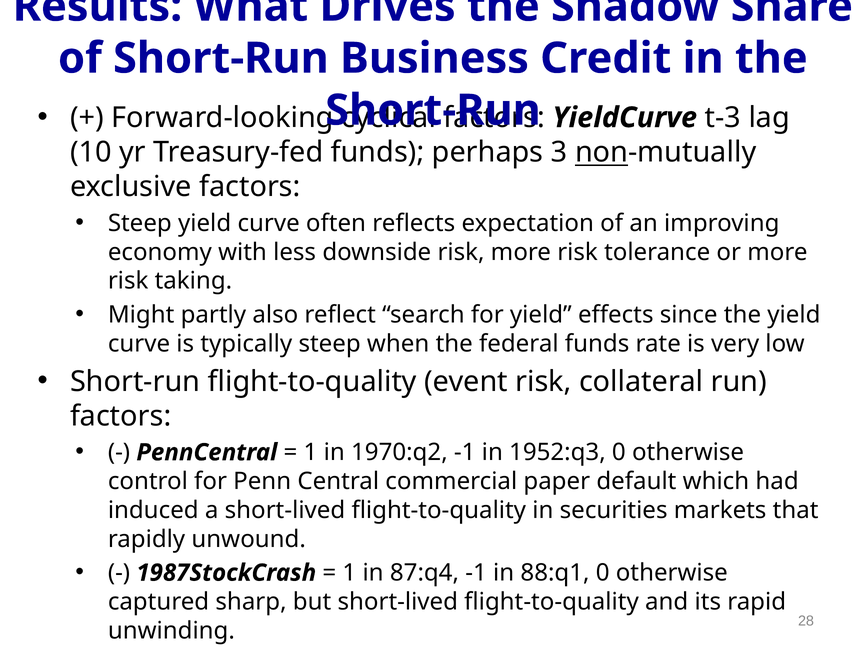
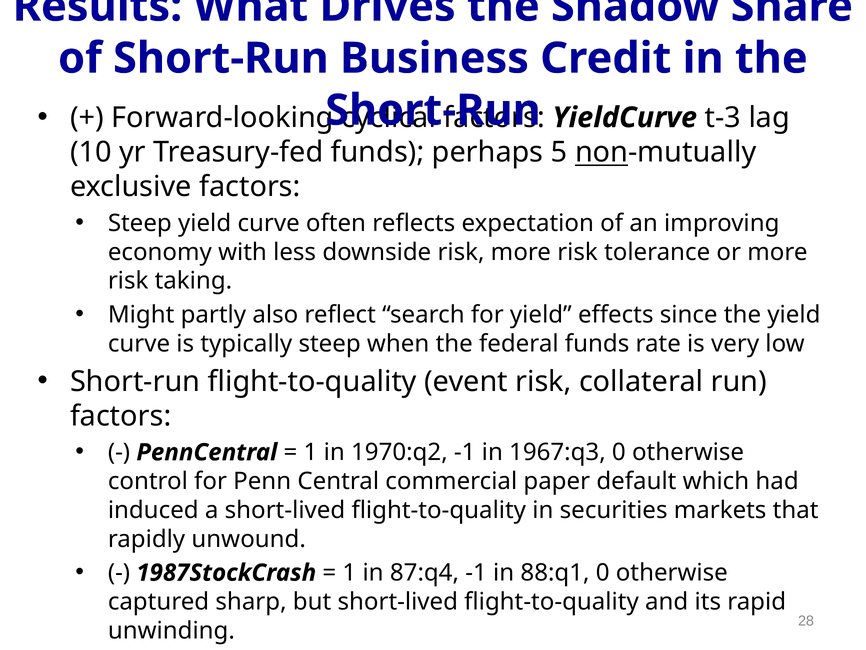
perhaps 3: 3 -> 5 (559, 152)
1952:q3: 1952:q3 -> 1967:q3 (557, 452)
